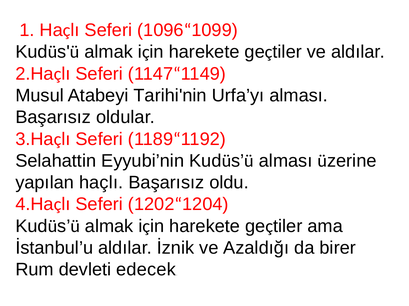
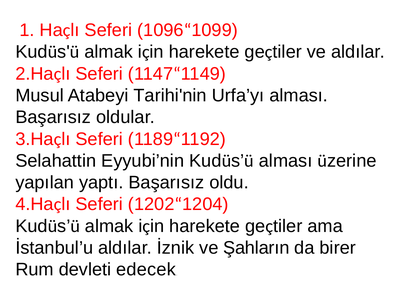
yapılan haçlı: haçlı -> yaptı (101, 183)
Azaldığı: Azaldığı -> Şahların (256, 248)
